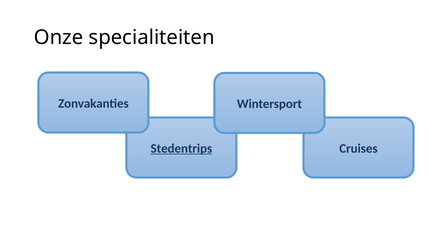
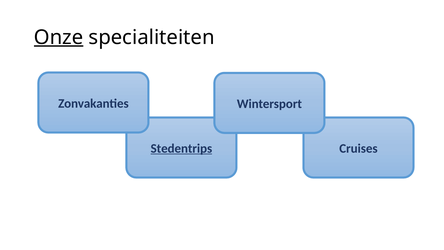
Onze underline: none -> present (59, 37)
